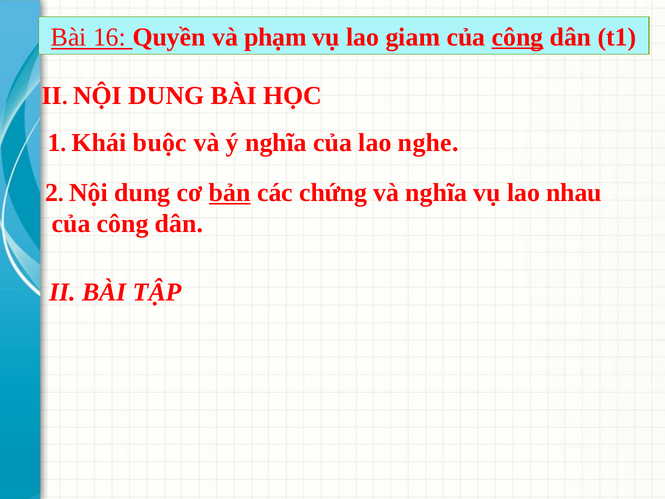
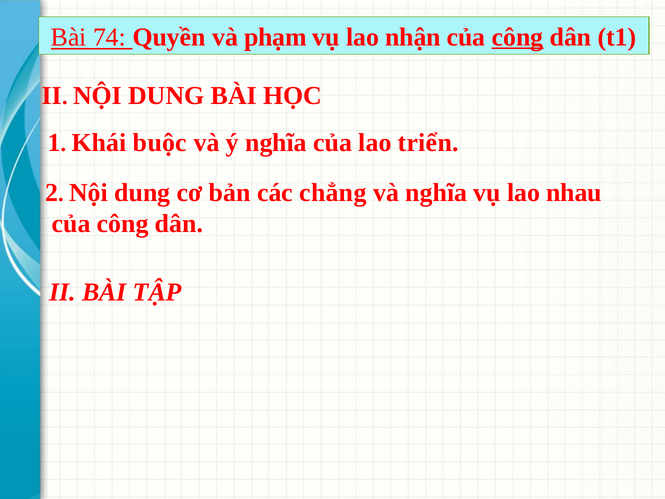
16: 16 -> 74 (110, 37)
giam: giam -> nhận (413, 37)
nghe: nghe -> triển (428, 143)
bản underline: present -> none (230, 192)
chứng: chứng -> chẳng (333, 192)
